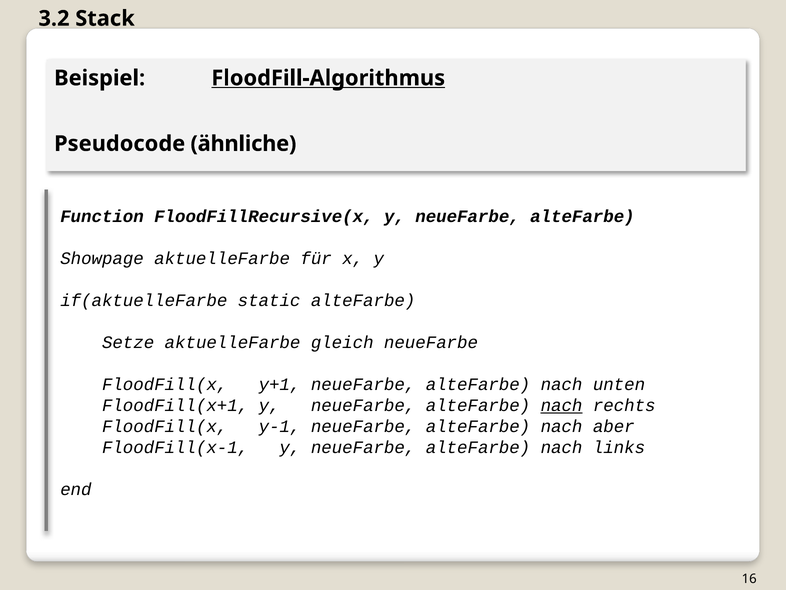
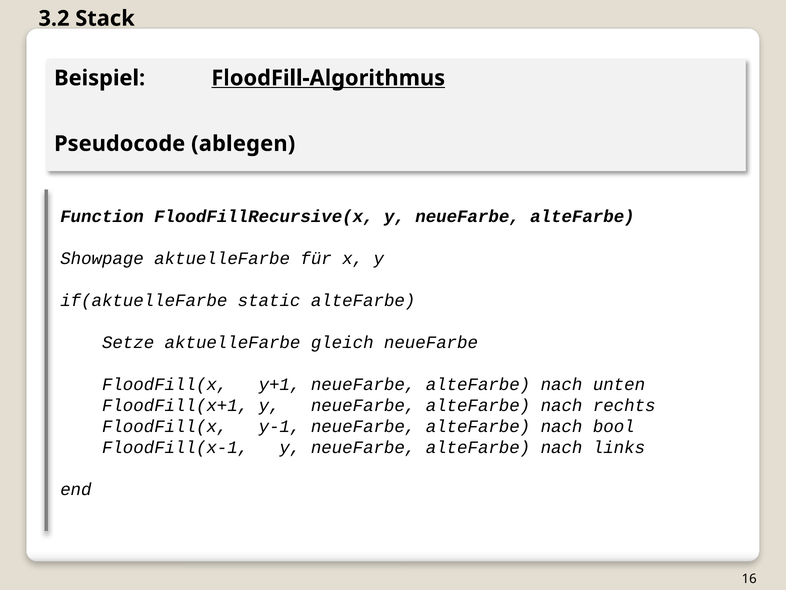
ähnliche: ähnliche -> ablegen (243, 144)
nach underline: present -> none (562, 405)
aber: aber -> bool (614, 426)
